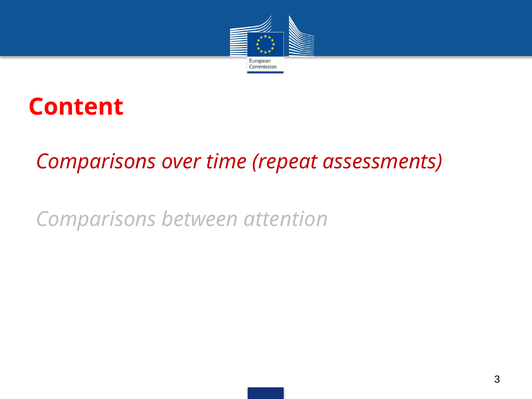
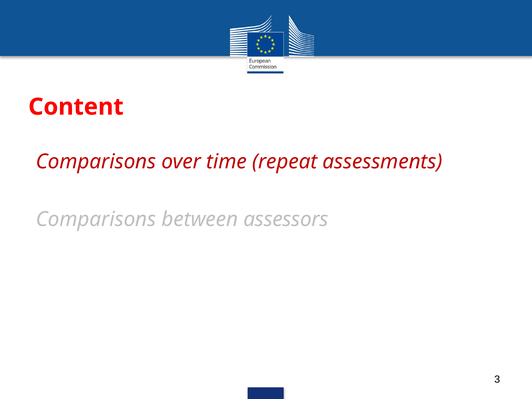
attention: attention -> assessors (286, 220)
